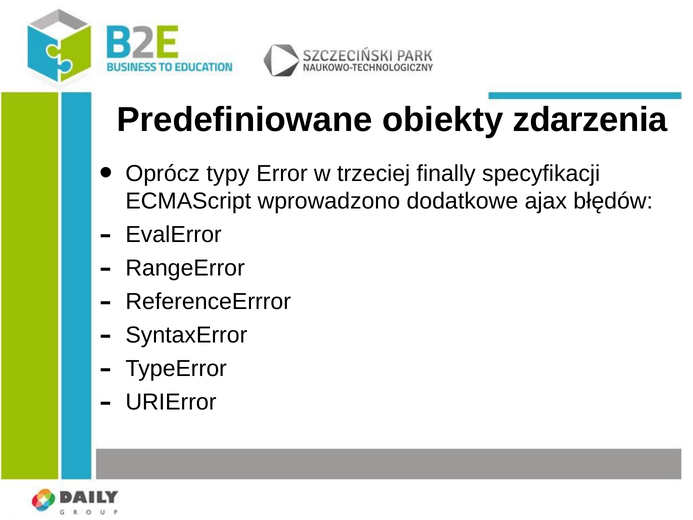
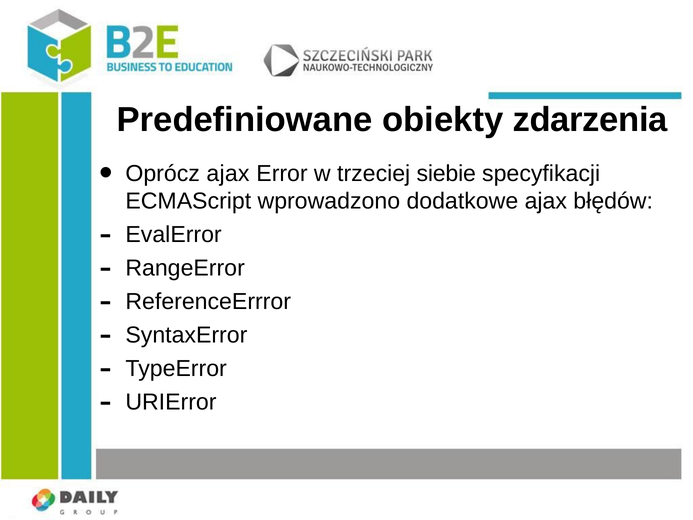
Oprócz typy: typy -> ajax (228, 173)
finally: finally -> siebie (446, 173)
